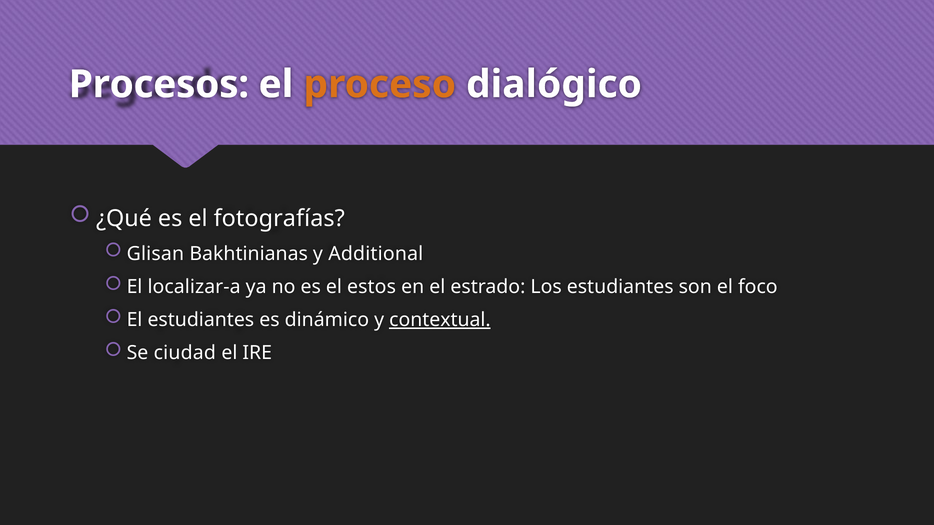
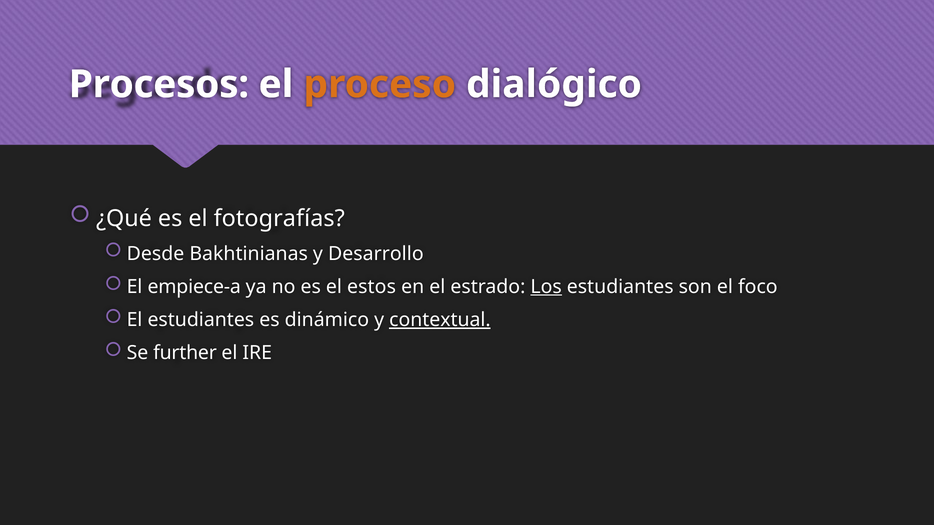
Glisan: Glisan -> Desde (155, 254)
Additional: Additional -> Desarrollo (376, 254)
localizar-a: localizar-a -> empiece-a (194, 287)
Los underline: none -> present (546, 287)
ciudad: ciudad -> further (185, 353)
